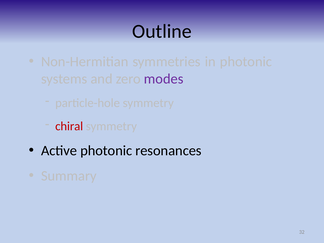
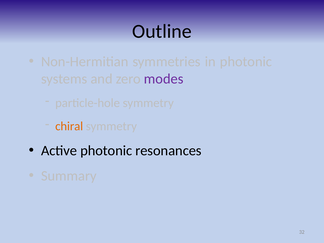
chiral colour: red -> orange (69, 126)
